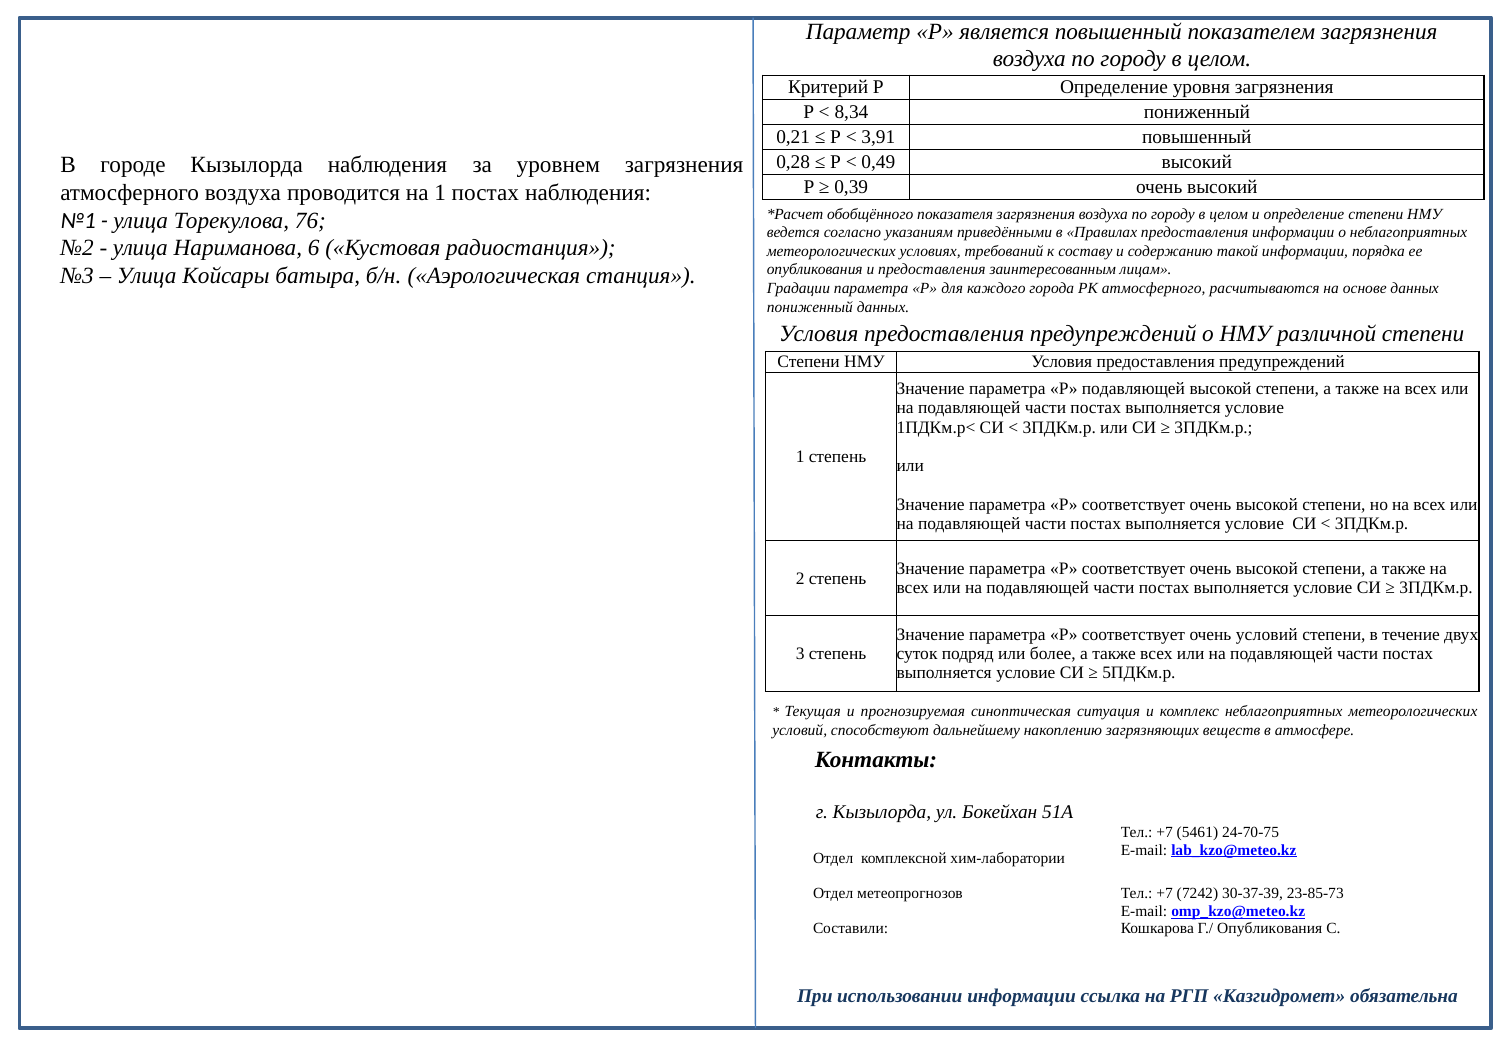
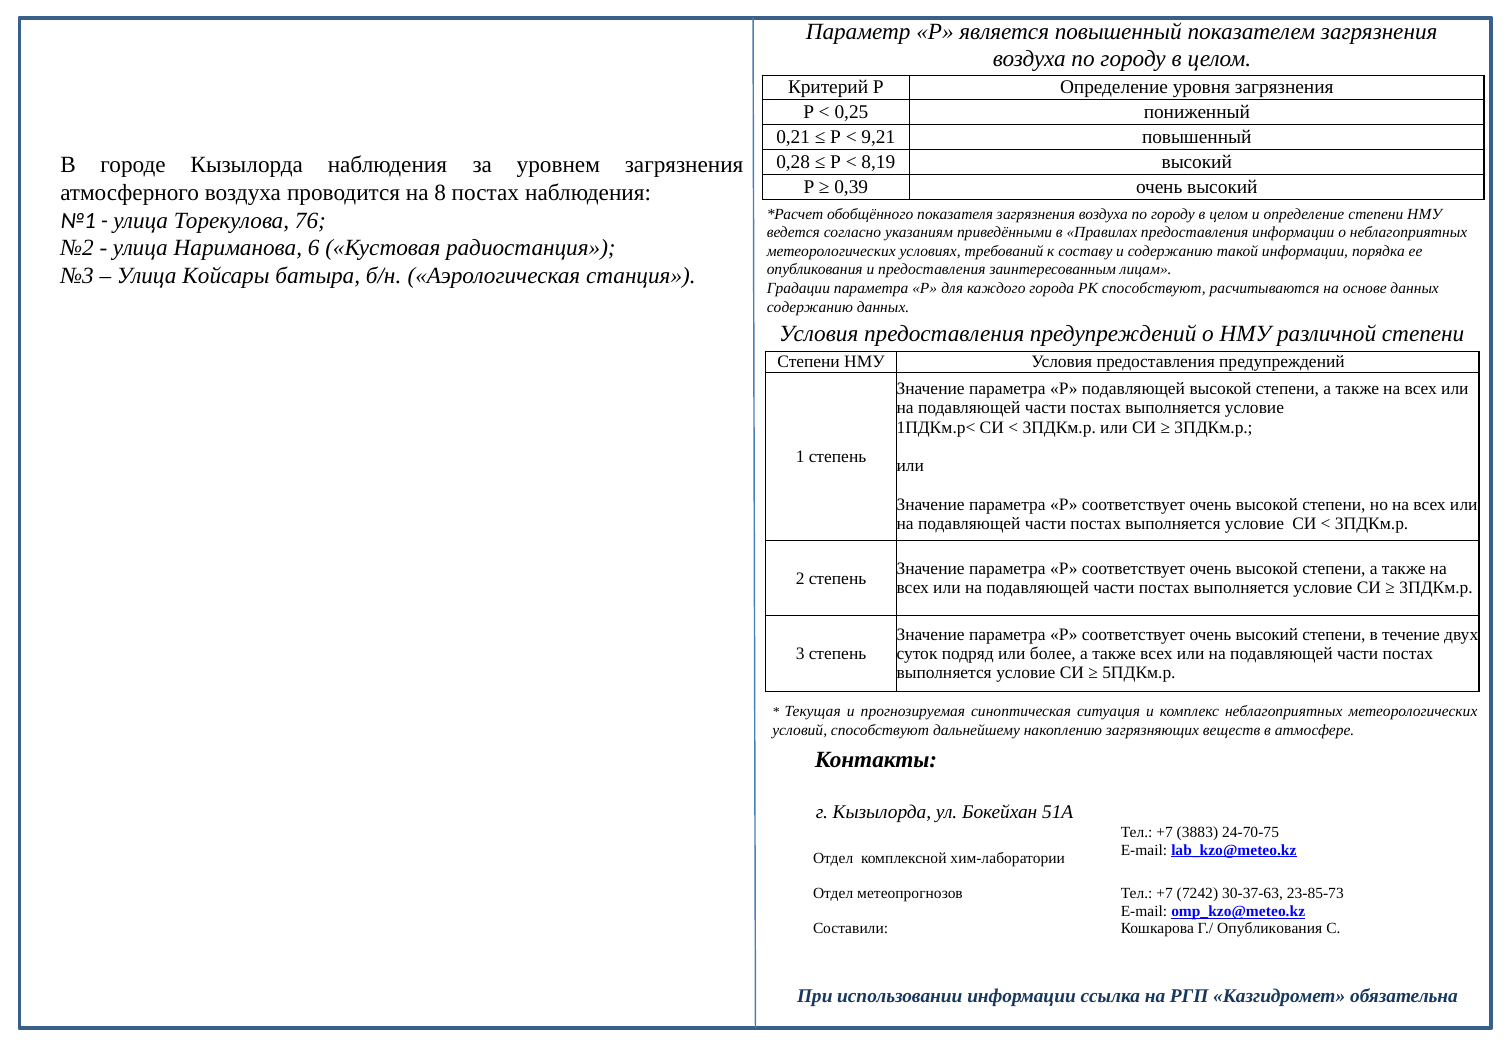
8,34: 8,34 -> 0,25 (851, 112)
3,91: 3,91 -> 9,21 (878, 137)
0,49: 0,49 -> 8,19 (878, 162)
на 1: 1 -> 8 (440, 193)
РК атмосферного: атмосферного -> способствуют (1154, 288)
пониженный: пониженный -> содержанию (810, 307)
соответствует очень условий: условий -> высокий (1267, 635)
5461: 5461 -> 3883 (1197, 833)
30-37-39: 30-37-39 -> 30-37-63 (1253, 894)
